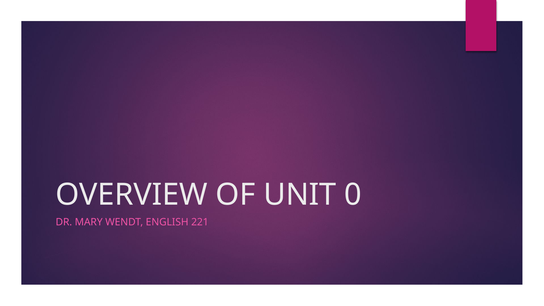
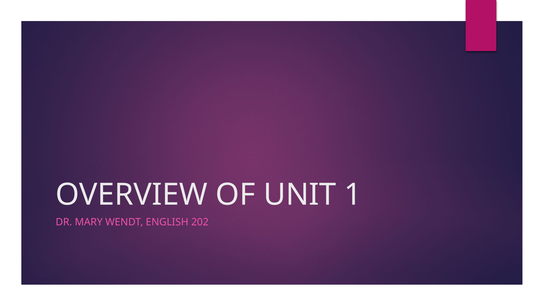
0: 0 -> 1 (353, 195)
221: 221 -> 202 (200, 222)
